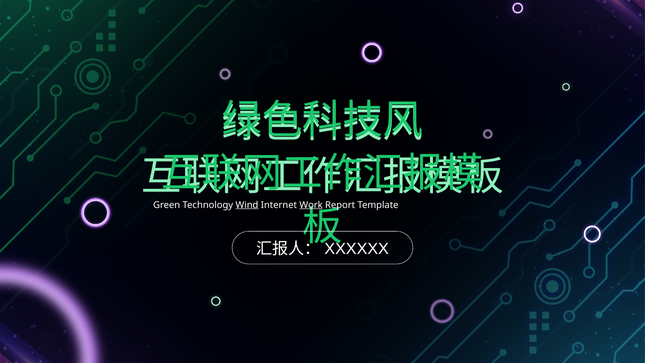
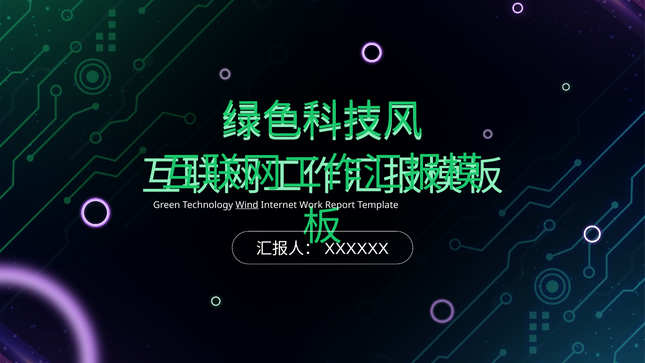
Work underline: present -> none (311, 205)
